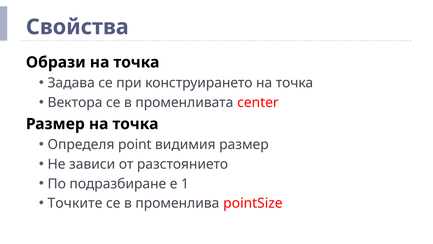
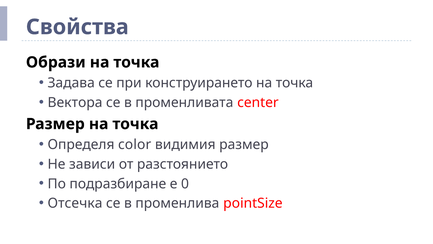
point: point -> color (135, 144)
1: 1 -> 0 (185, 183)
Точките: Точките -> Отсечка (75, 203)
